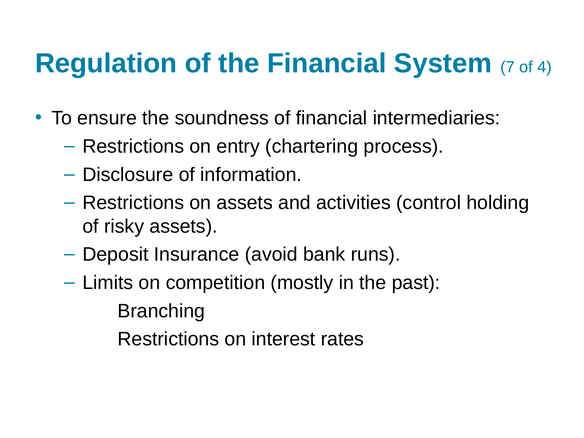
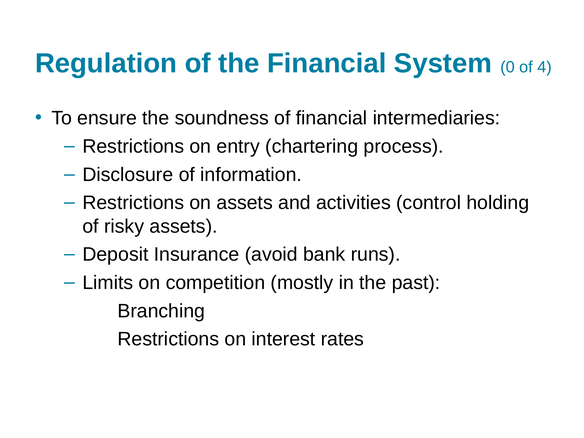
7: 7 -> 0 (507, 67)
